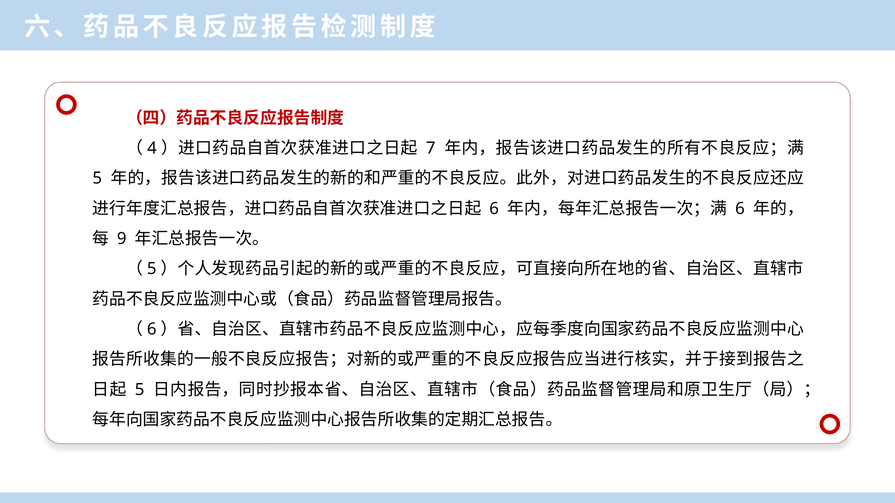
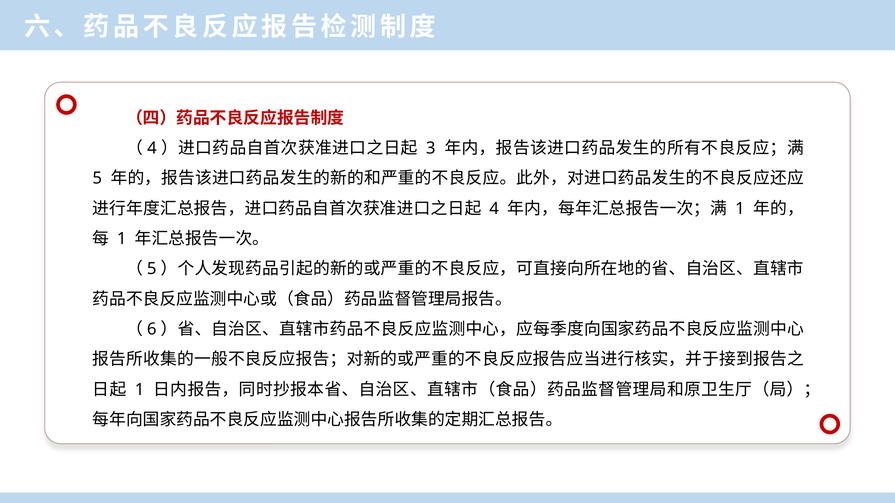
7: 7 -> 3 (431, 148)
6: 6 -> 4 (494, 209)
6: 6 -> 1 (740, 209)
9: 9 -> 1 (122, 239)
5: 5 -> 1 (140, 390)
